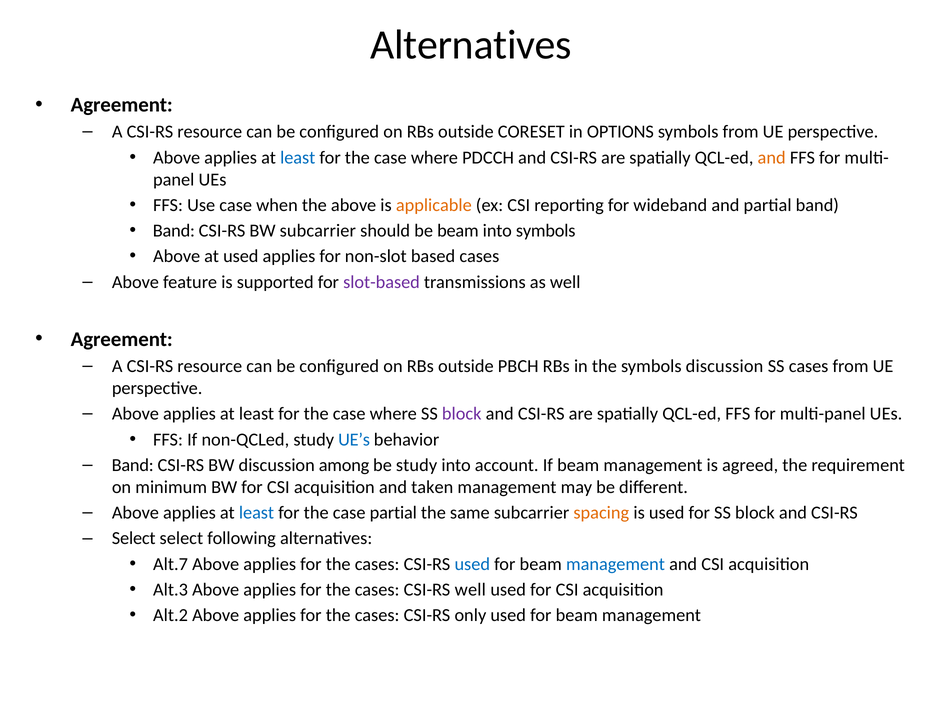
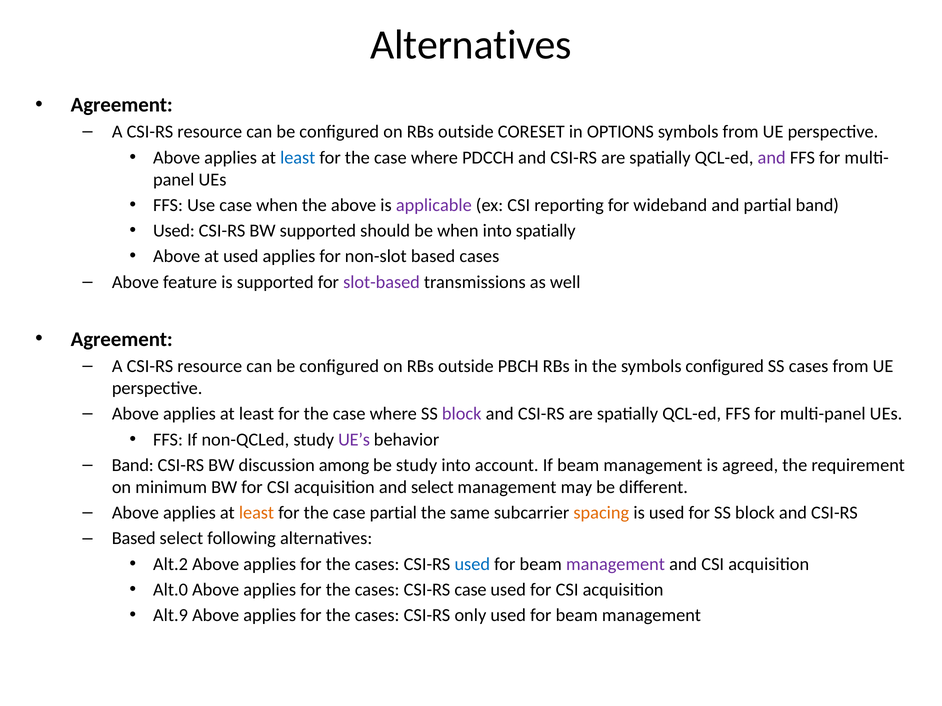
and colour: orange -> purple (772, 158)
applicable colour: orange -> purple (434, 205)
Band: Band -> Used (174, 231)
BW subcarrier: subcarrier -> supported (318, 231)
be beam: beam -> when (458, 231)
into symbols: symbols -> spatially (546, 231)
symbols discussion: discussion -> configured (725, 367)
UE’s colour: blue -> purple (354, 440)
and taken: taken -> select (432, 488)
least colour: blue -> orange (257, 513)
Select: Select -> Based (134, 539)
Alt.7: Alt.7 -> Alt.2 (171, 564)
management colour: blue -> purple (615, 564)
Alt.3: Alt.3 -> Alt.0 (171, 590)
CSI-RS well: well -> case (470, 590)
Alt.2: Alt.2 -> Alt.9 (171, 616)
